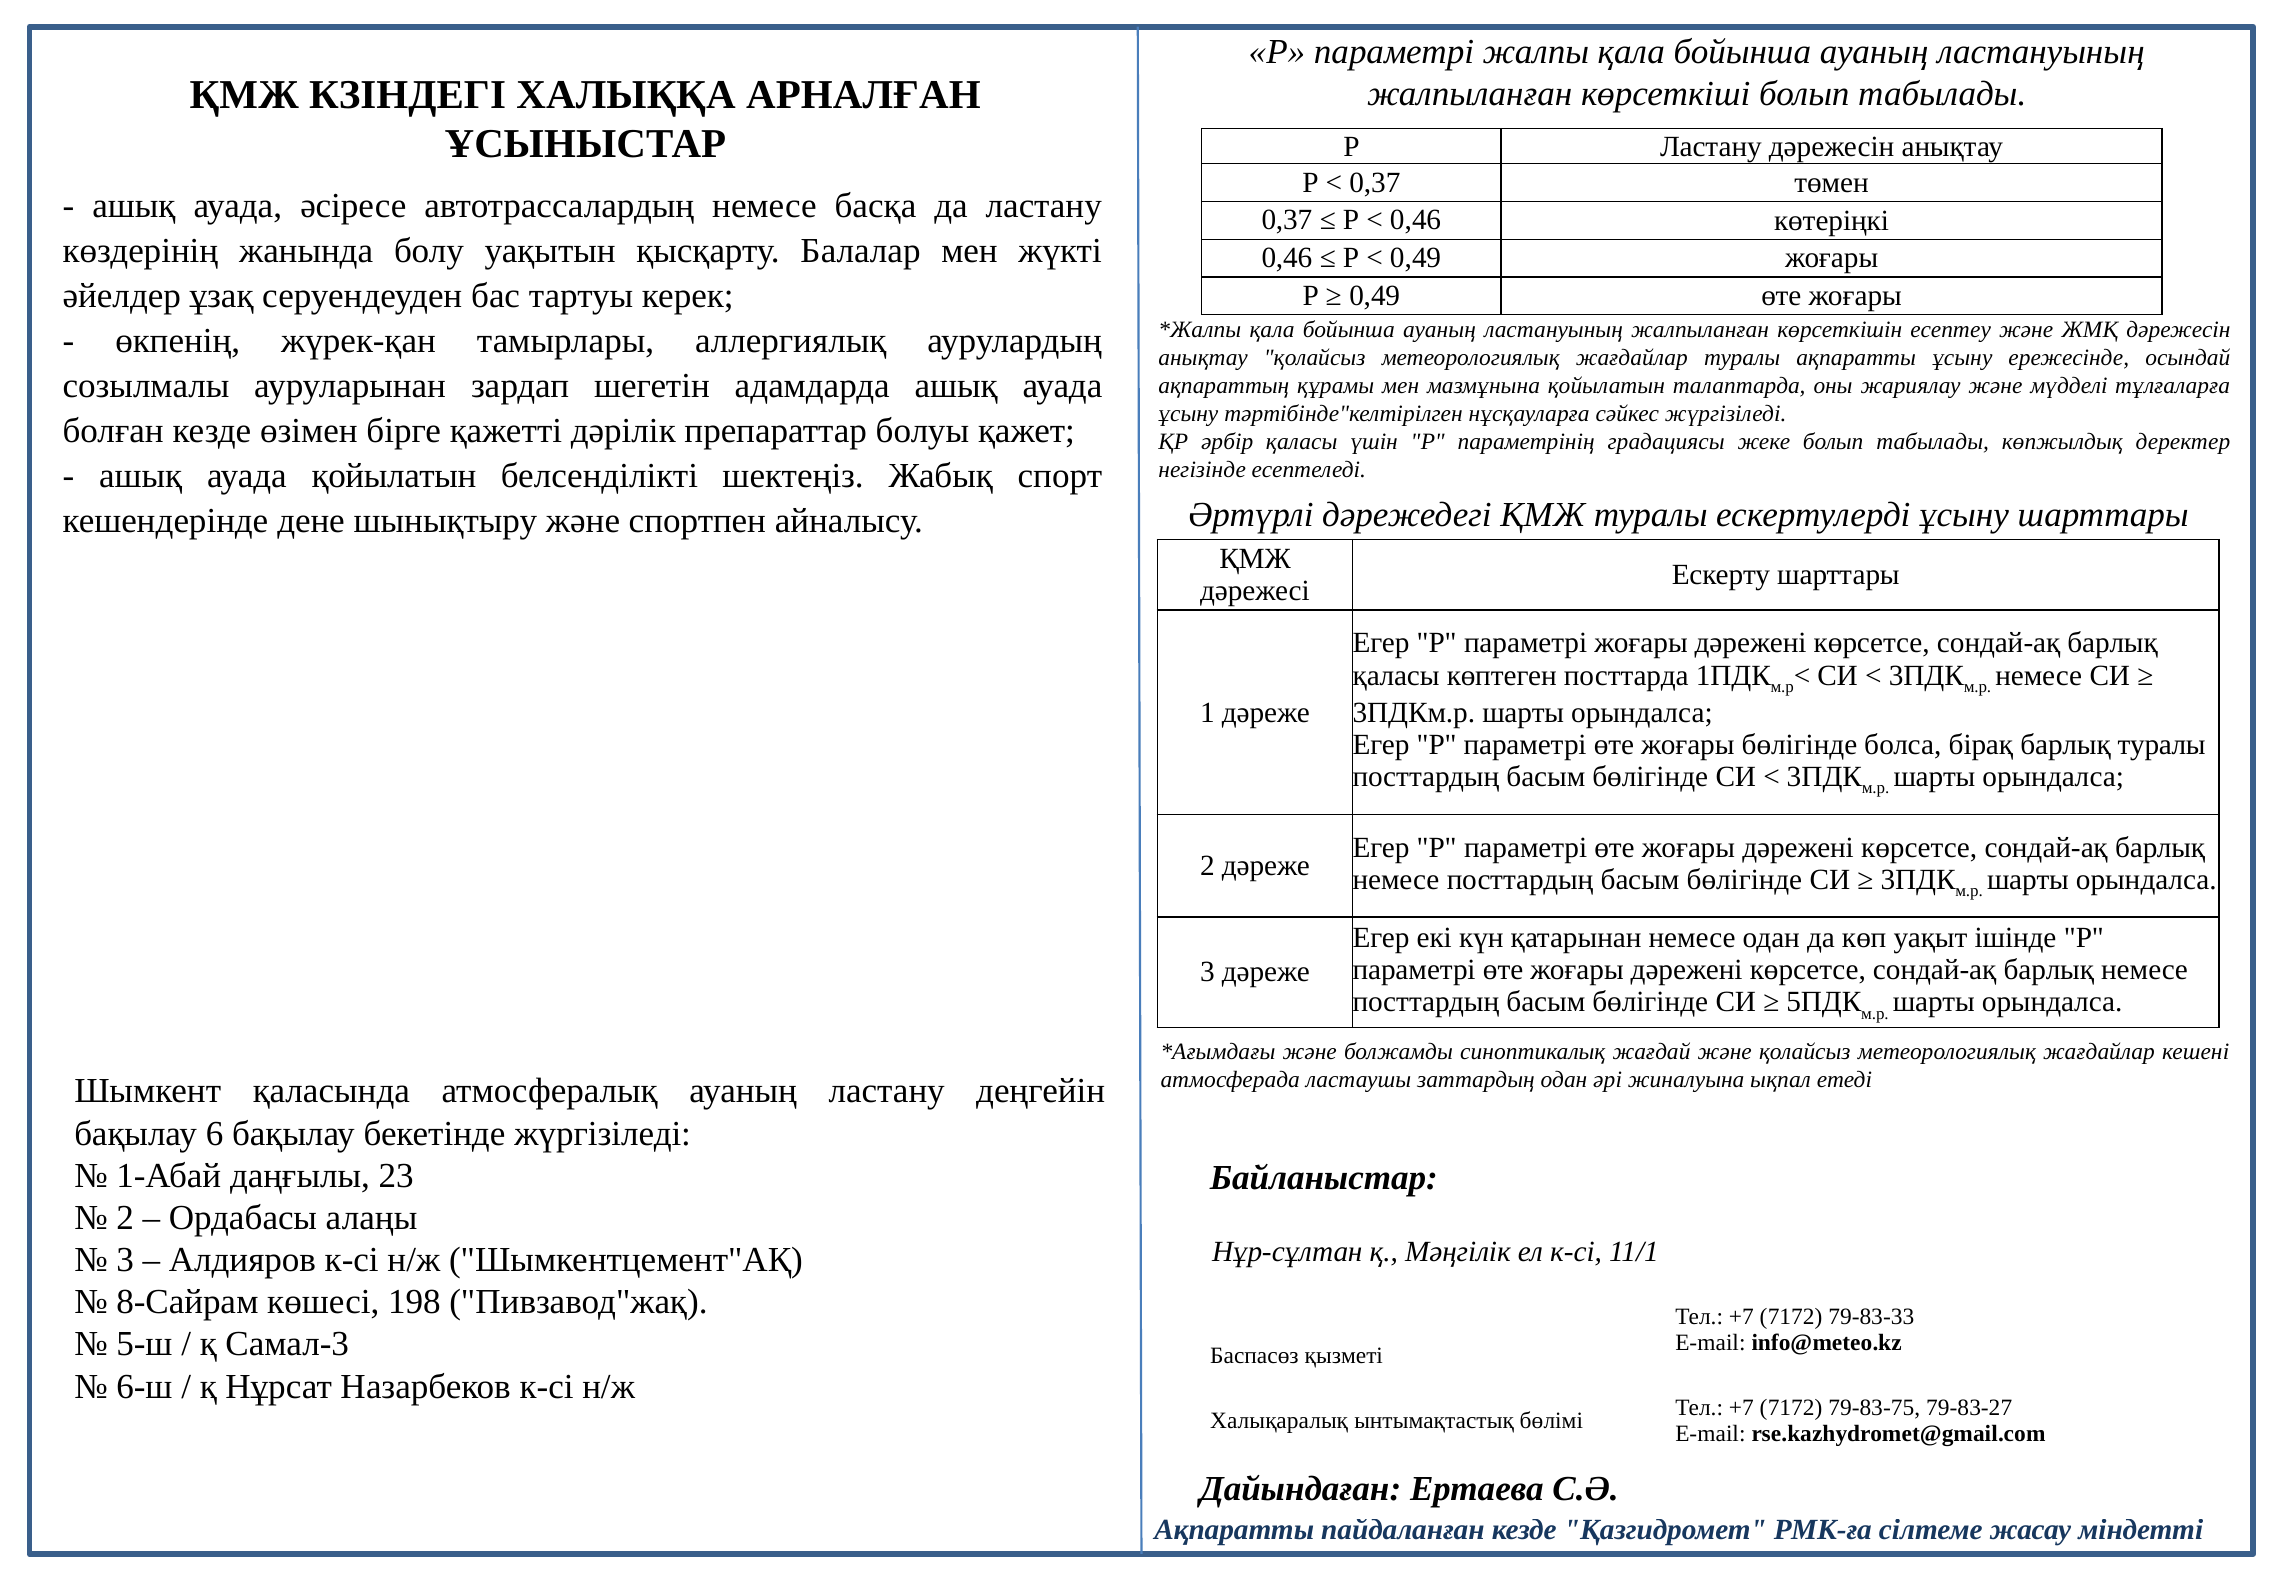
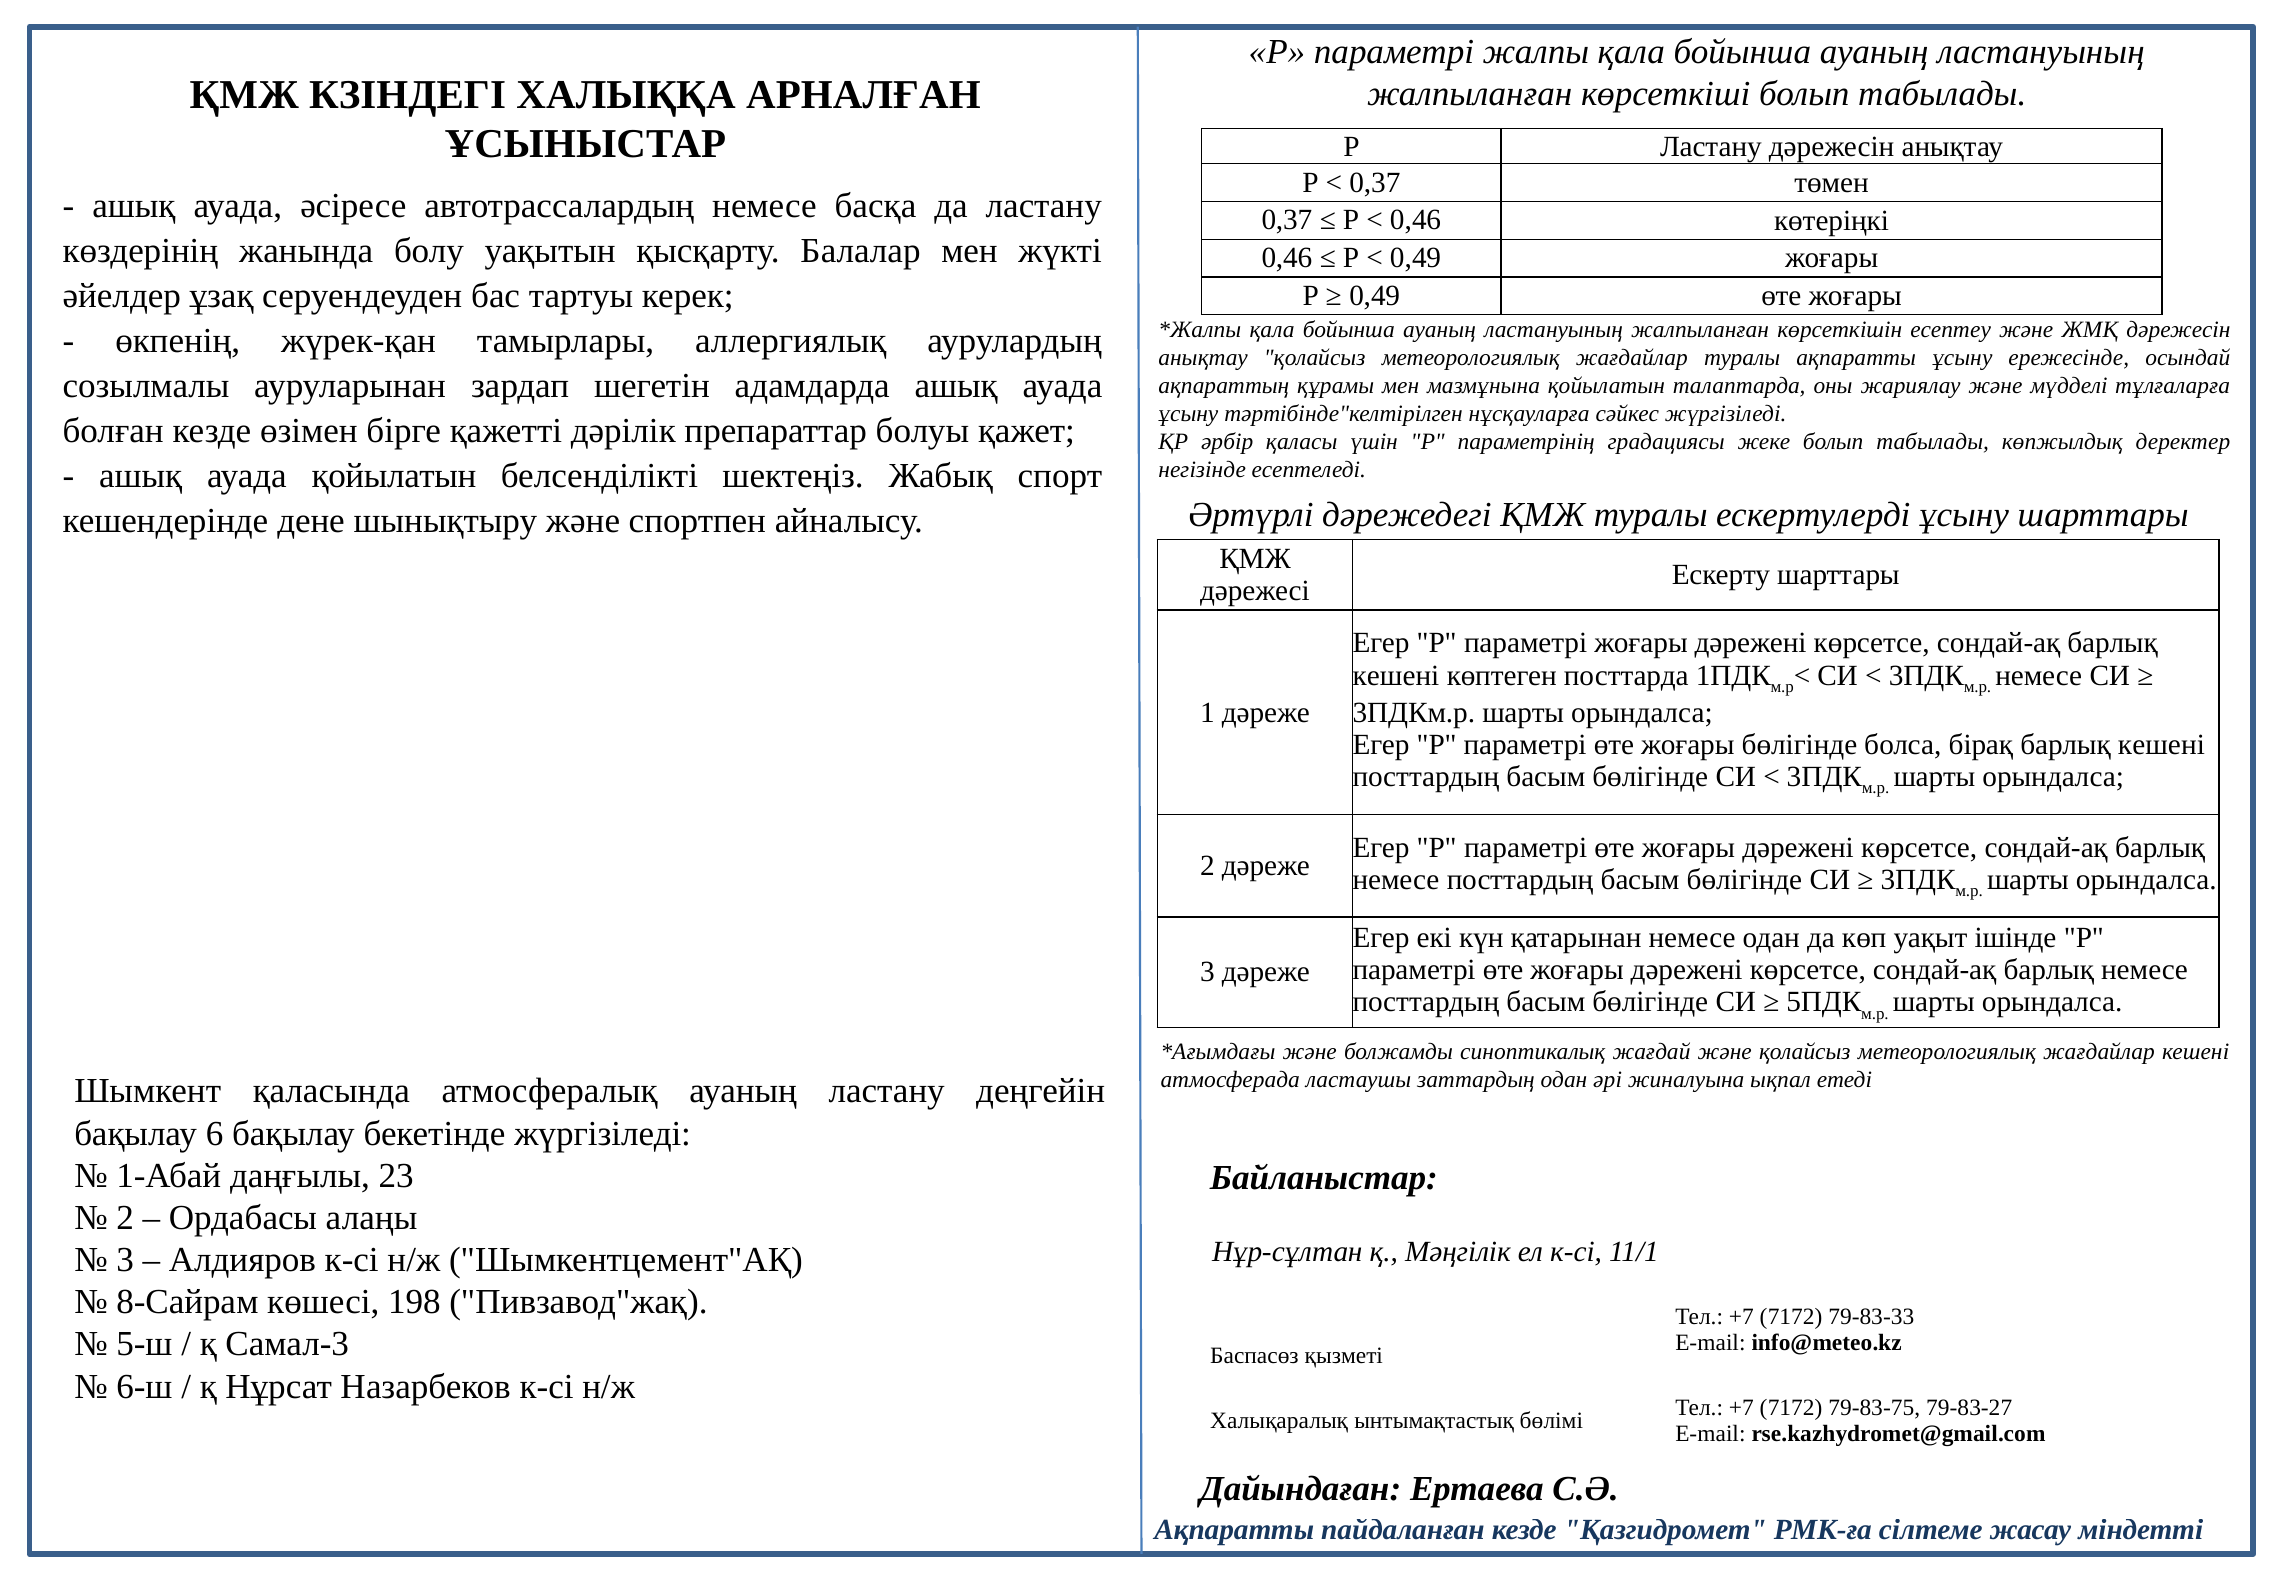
қаласы: қаласы -> кешені (1396, 675)
бірақ барлық туралы: туралы -> кешені (2161, 744)
